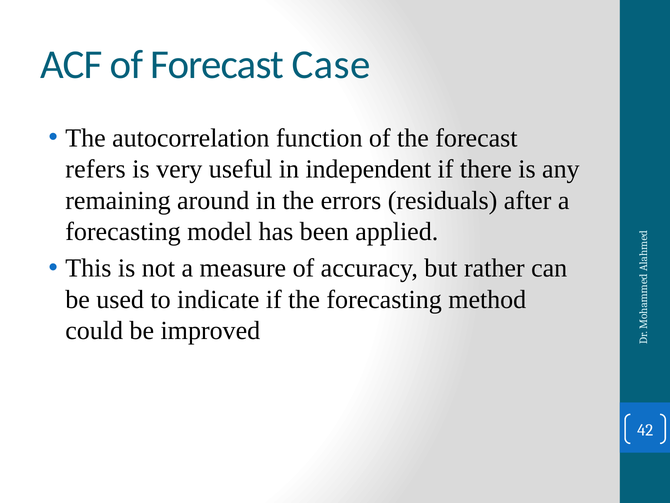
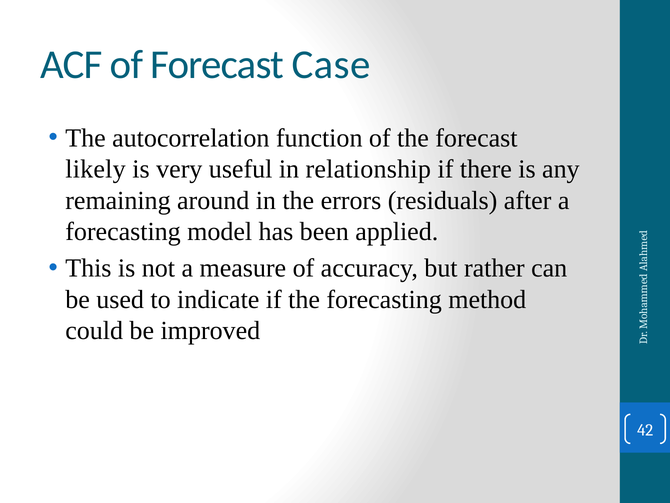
refers: refers -> likely (96, 169)
independent: independent -> relationship (368, 169)
